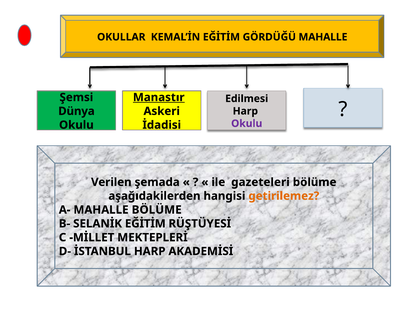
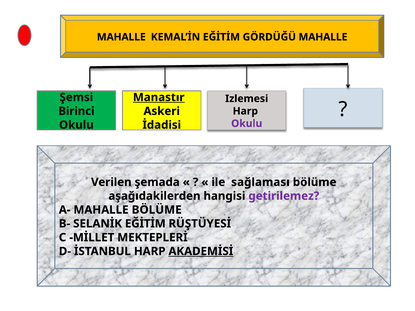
OKULLAR: OKULLAR -> MAHALLE (121, 37)
Edilmesi: Edilmesi -> Izlemesi (247, 99)
Dünya: Dünya -> Birinci (76, 111)
gazeteleri: gazeteleri -> sağlaması (260, 182)
getirilemez colour: orange -> purple (284, 196)
AKADEMİSİ underline: none -> present (201, 251)
